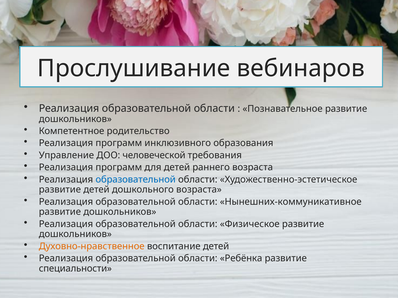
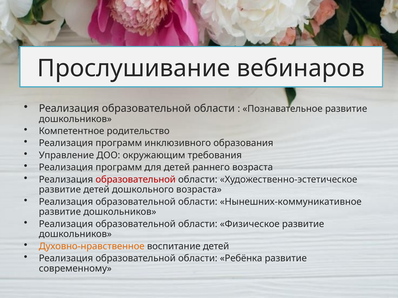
человеческой: человеческой -> окружающим (154, 156)
образовательной colour: blue -> red (136, 180)
специальности: специальности -> современному (75, 269)
